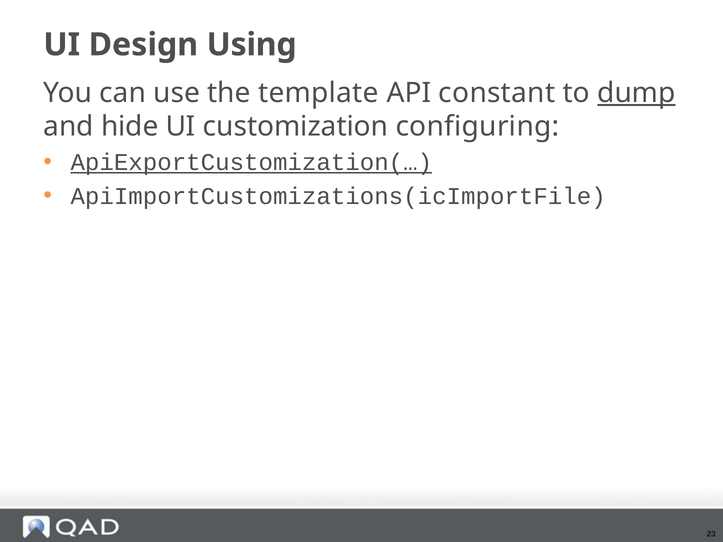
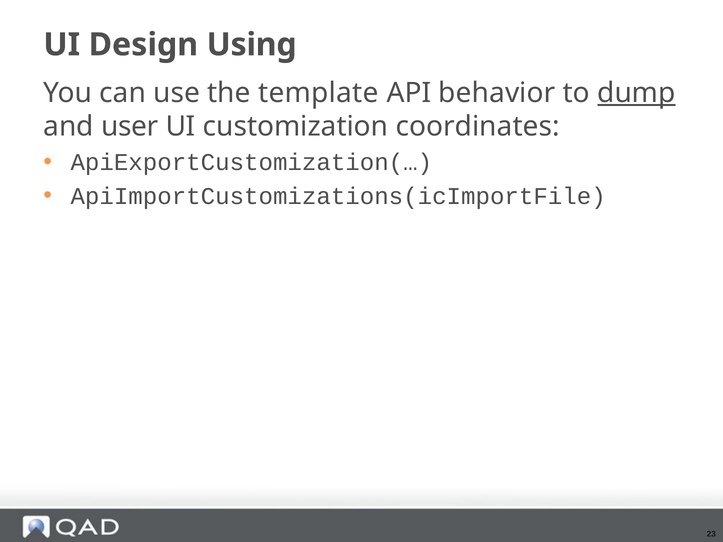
constant: constant -> behavior (497, 93)
hide: hide -> user (130, 127)
configuring: configuring -> coordinates (478, 127)
ApiExportCustomization(… underline: present -> none (251, 163)
